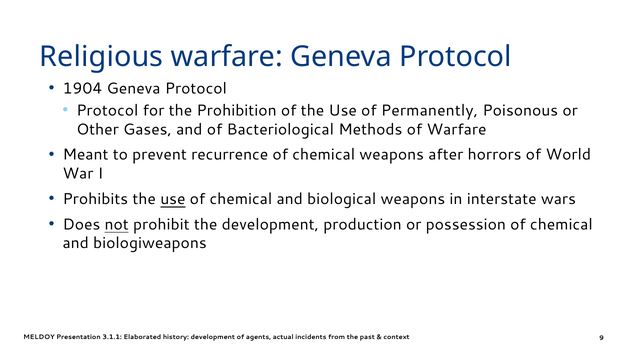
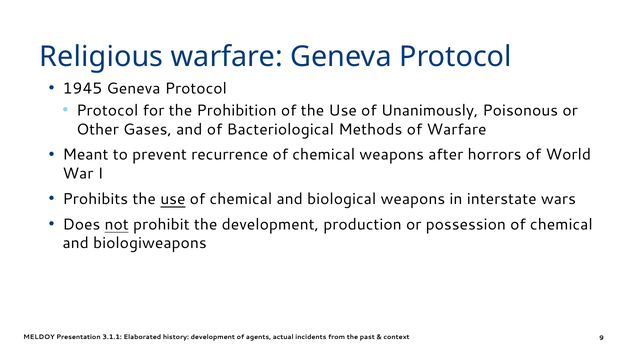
1904: 1904 -> 1945 (82, 89)
Permanently: Permanently -> Unanimously (430, 111)
